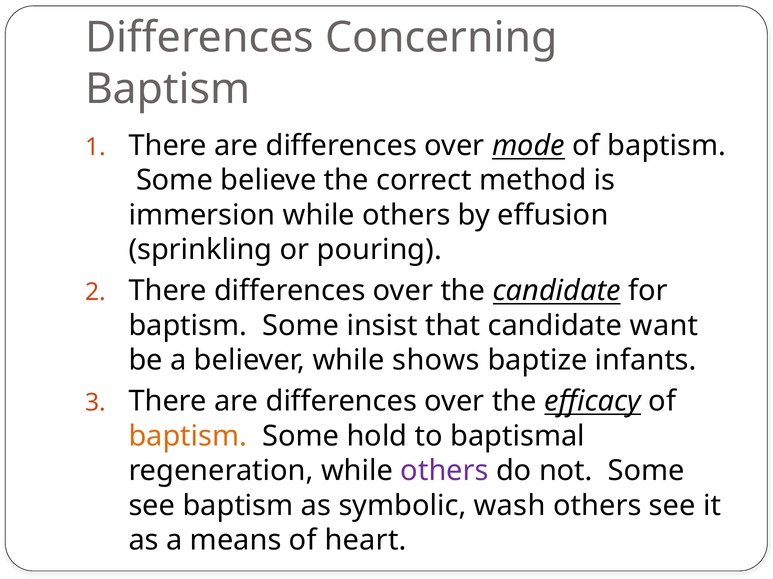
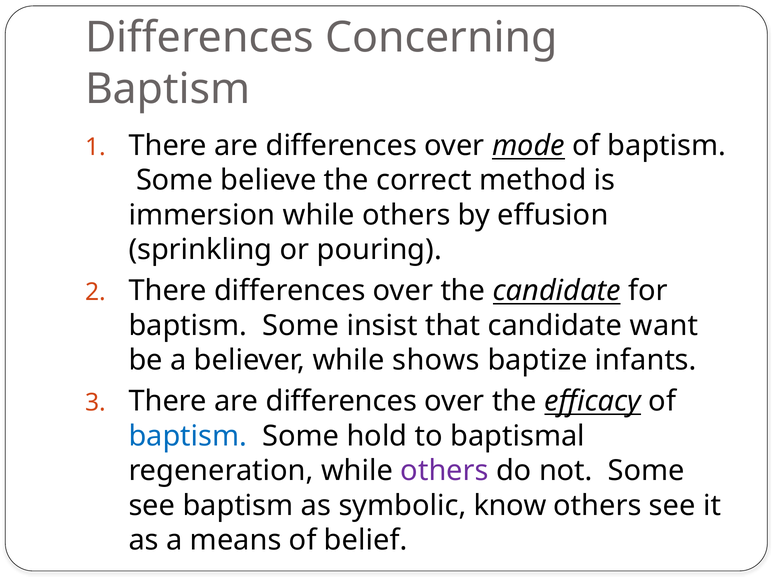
baptism colour: orange -> blue (188, 437)
wash: wash -> know (510, 506)
heart: heart -> belief (366, 541)
